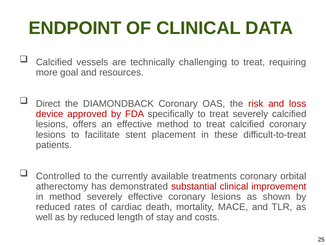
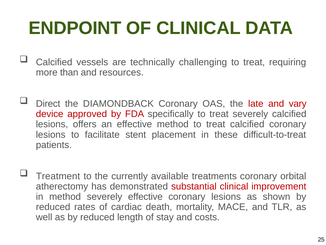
goal: goal -> than (69, 72)
risk: risk -> late (256, 104)
loss: loss -> vary (298, 104)
Controlled: Controlled -> Treatment (58, 176)
